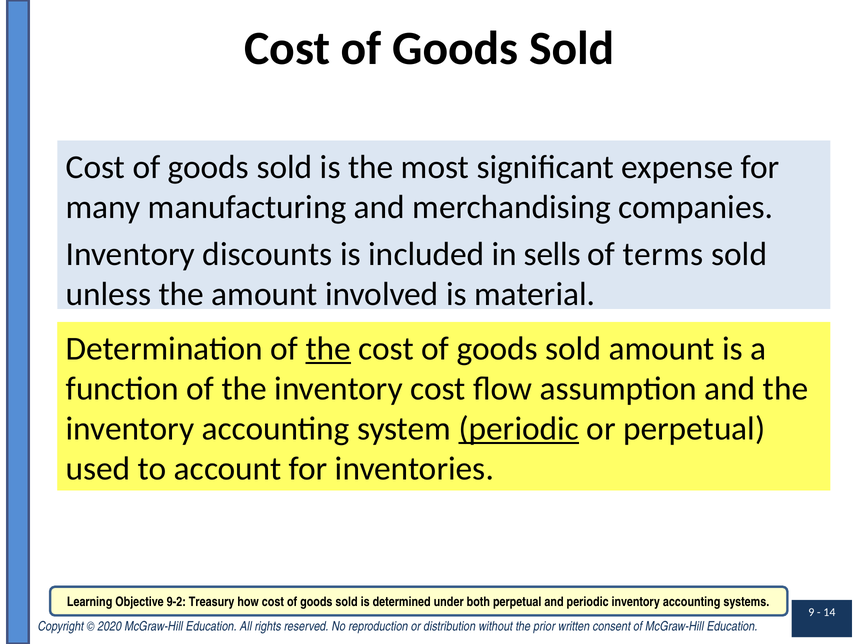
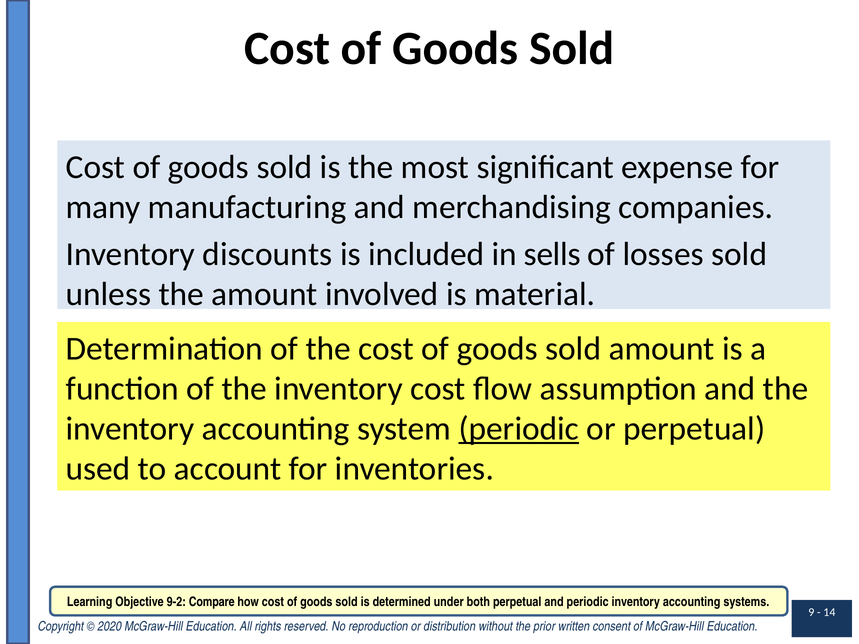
terms: terms -> losses (663, 254)
the underline: present -> none (328, 349)
Treasury: Treasury -> Compare (212, 602)
